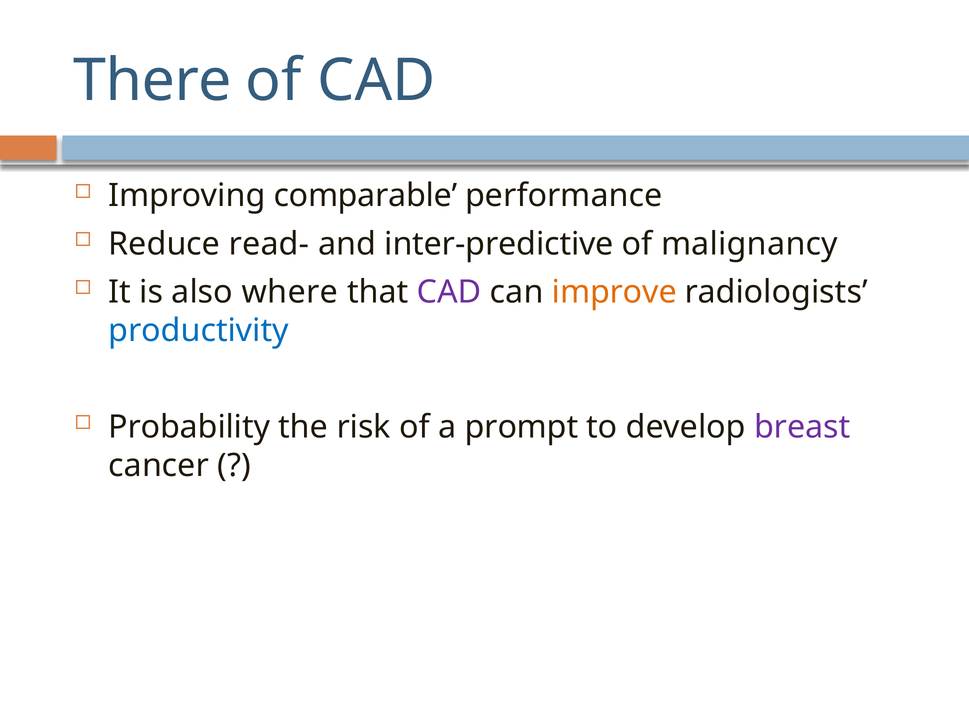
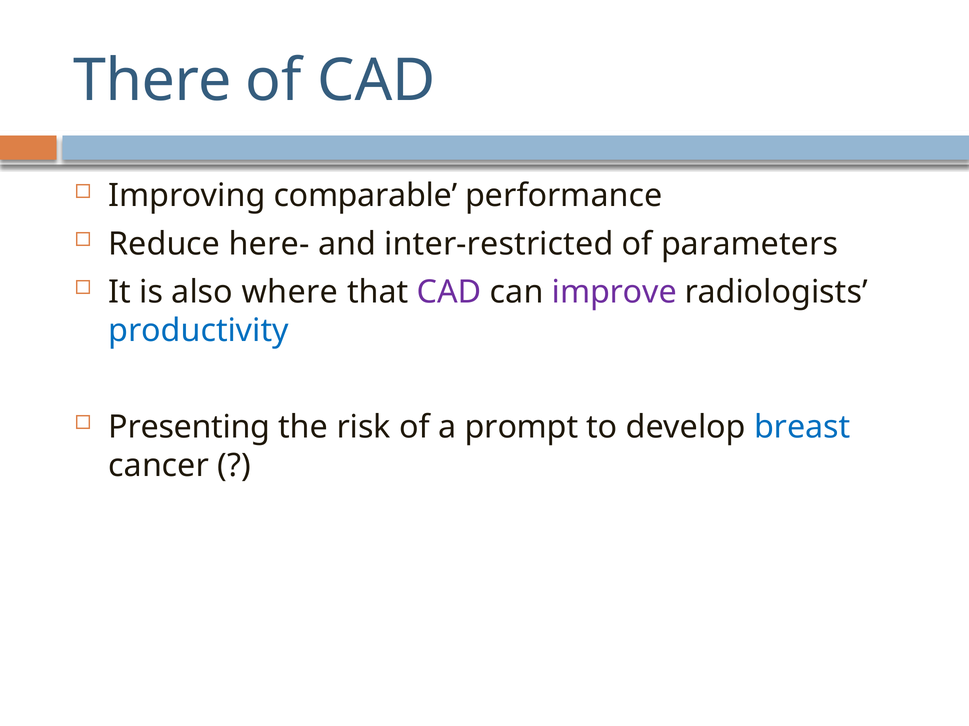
read-: read- -> here- (269, 244)
inter-predictive: inter-predictive -> inter-restricted (499, 244)
malignancy: malignancy -> parameters (750, 244)
improve colour: orange -> purple (614, 292)
Probability: Probability -> Presenting (189, 427)
breast colour: purple -> blue (802, 427)
